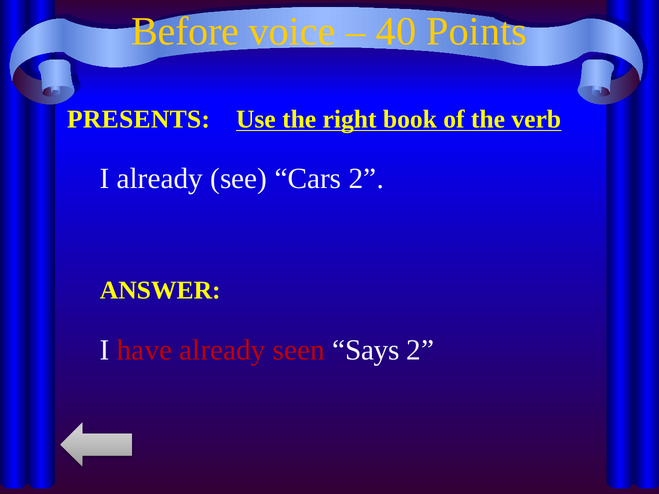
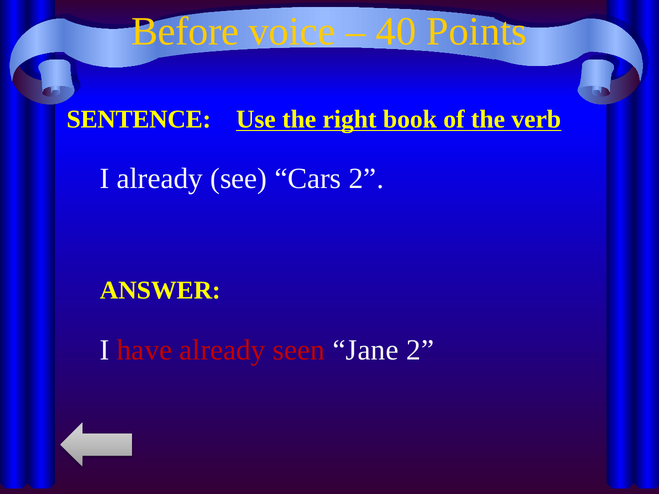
PRESENTS: PRESENTS -> SENTENCE (139, 119)
Says: Says -> Jane (366, 350)
